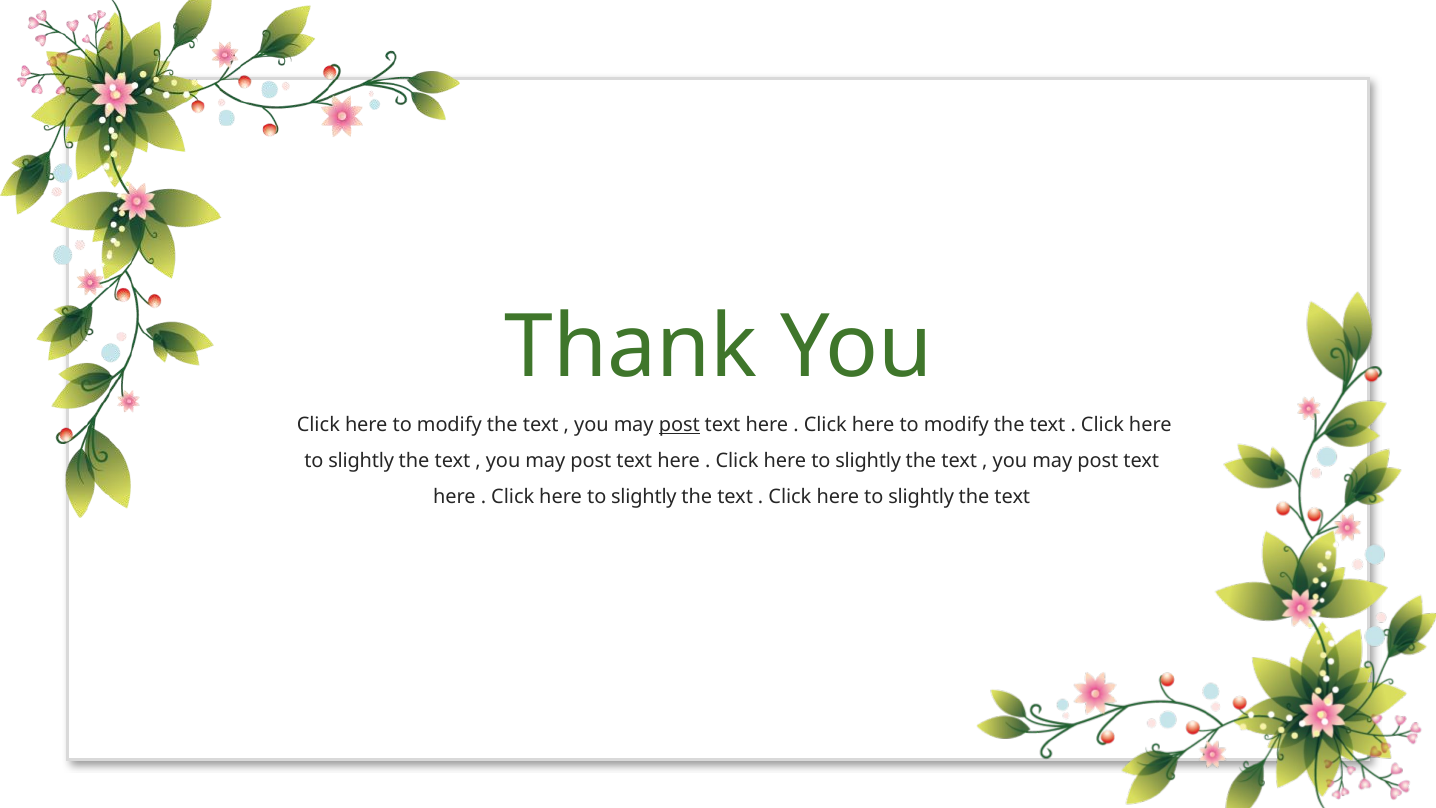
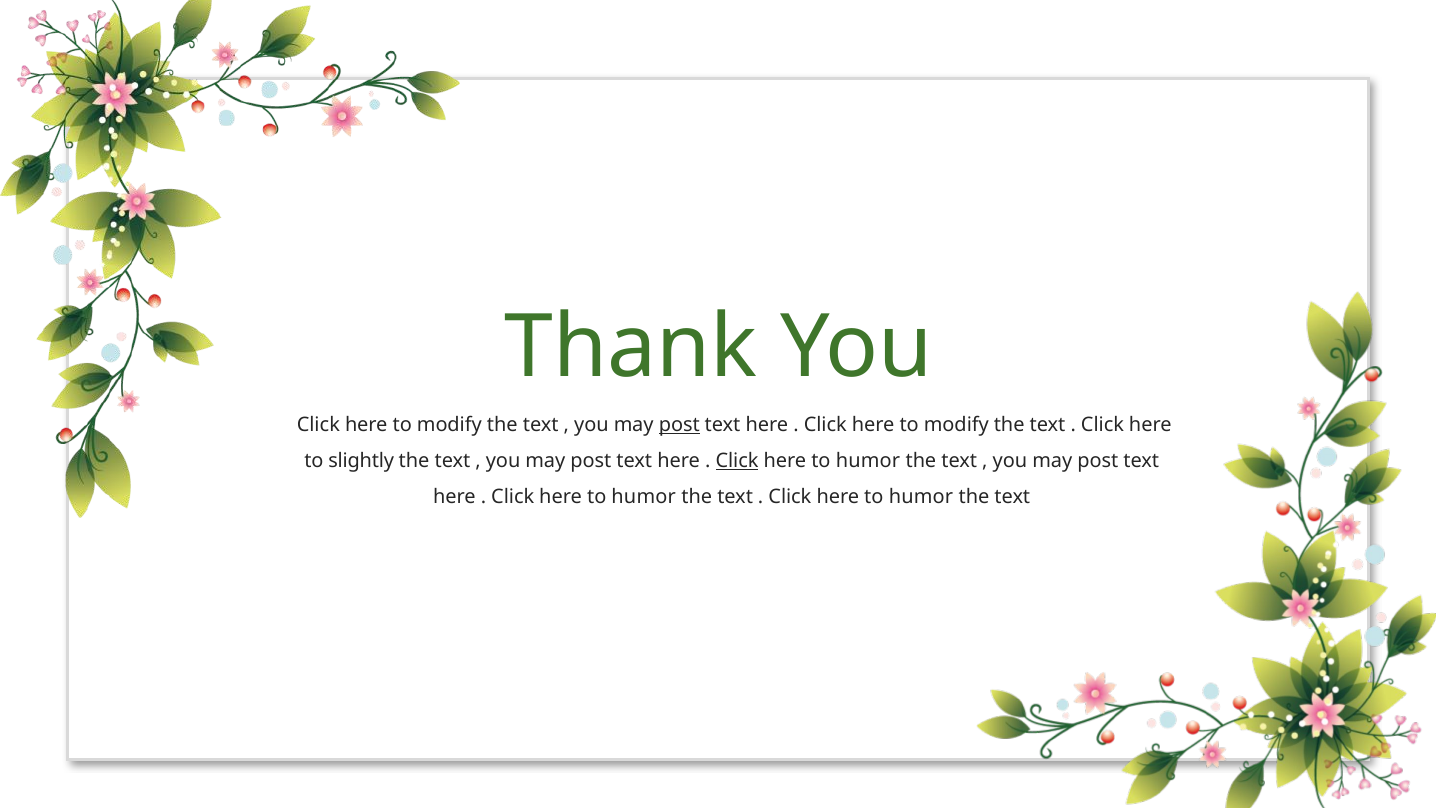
Click underline: none -> present (737, 461)
slightly: slightly -> humor (868, 461)
slightly: slightly -> humor (644, 497)
slightly: slightly -> humor (921, 497)
